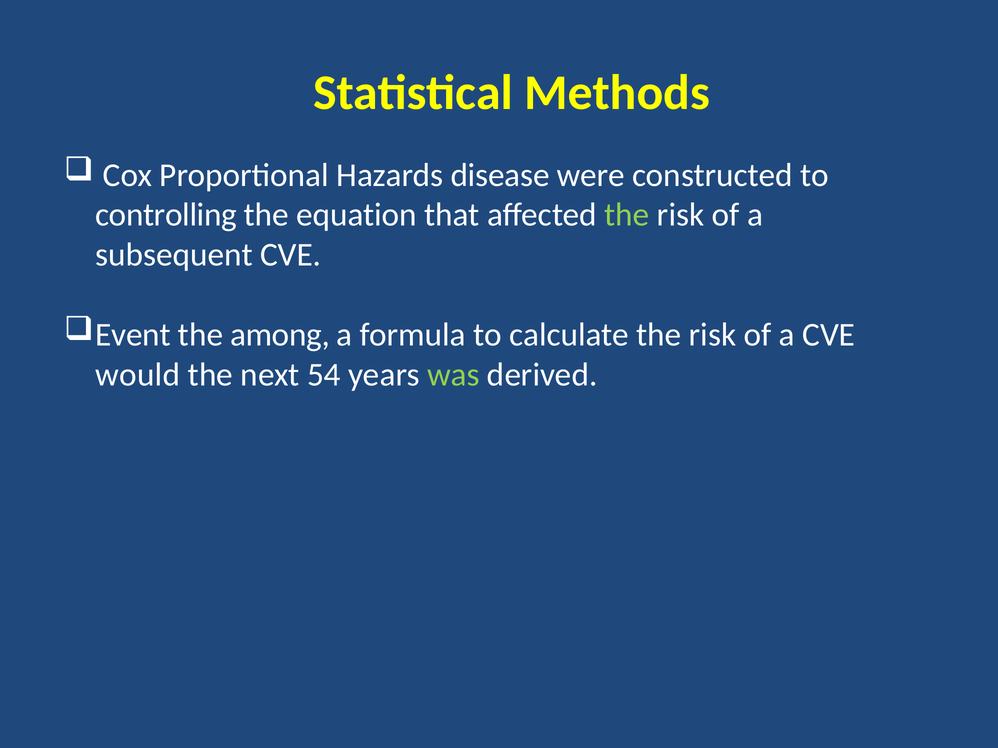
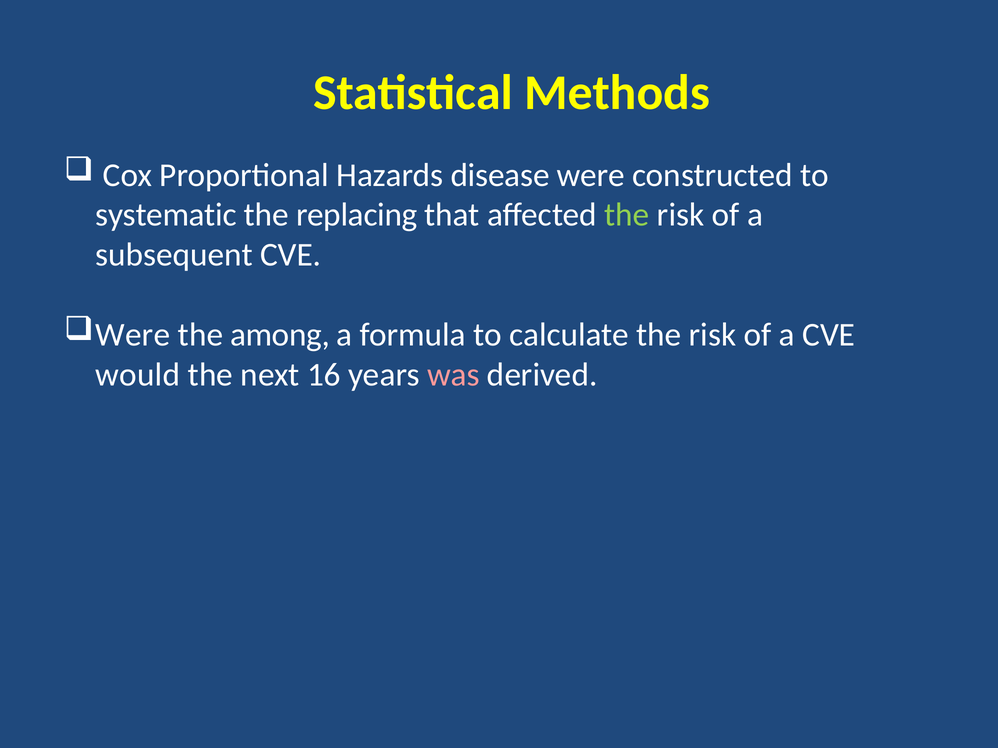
controlling: controlling -> systematic (166, 215)
equation: equation -> replacing (357, 215)
Event: Event -> Were (133, 335)
54: 54 -> 16 (324, 375)
was colour: light green -> pink (453, 375)
